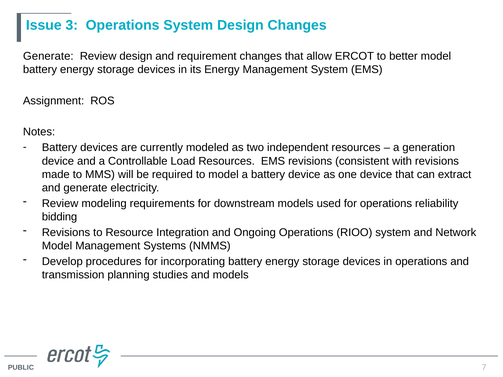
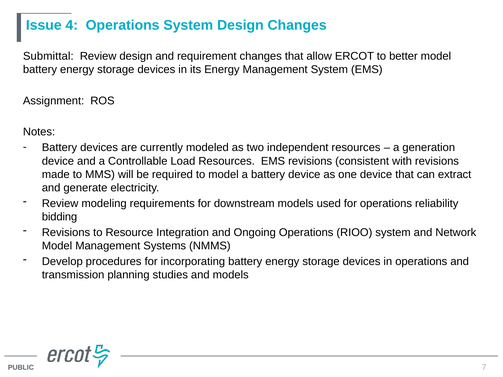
3: 3 -> 4 (72, 25)
Generate: Generate -> Submittal (48, 56)
